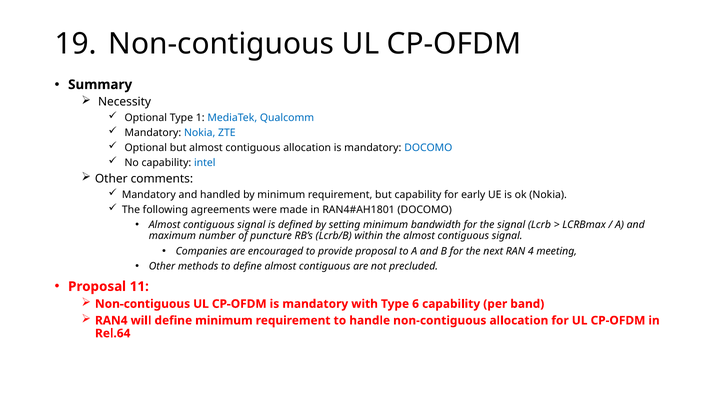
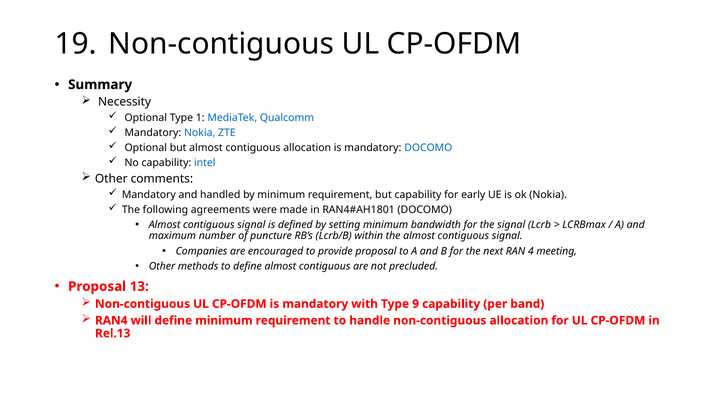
11: 11 -> 13 (139, 287)
6: 6 -> 9 (416, 304)
Rel.64: Rel.64 -> Rel.13 (113, 334)
